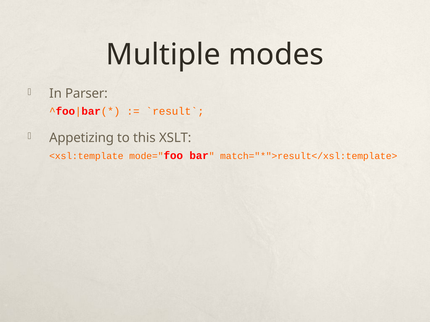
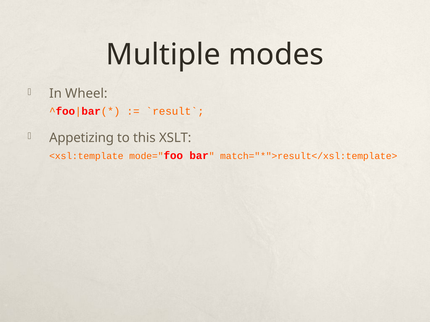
Parser: Parser -> Wheel (86, 94)
